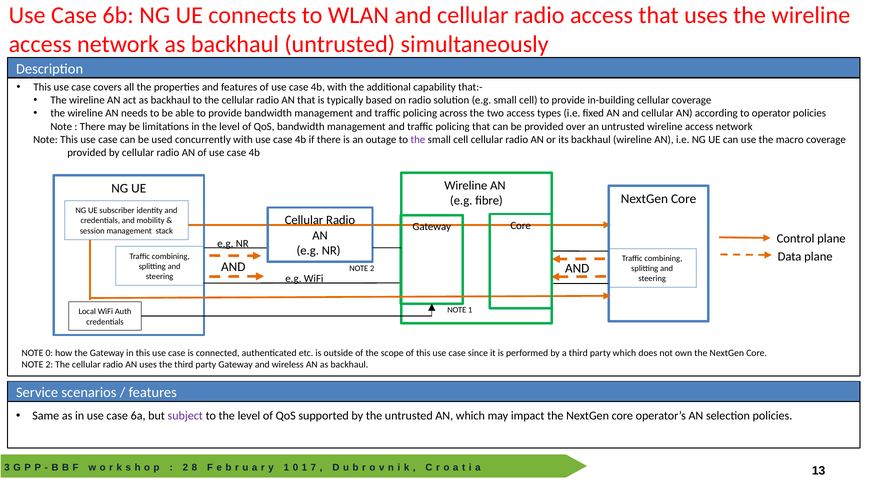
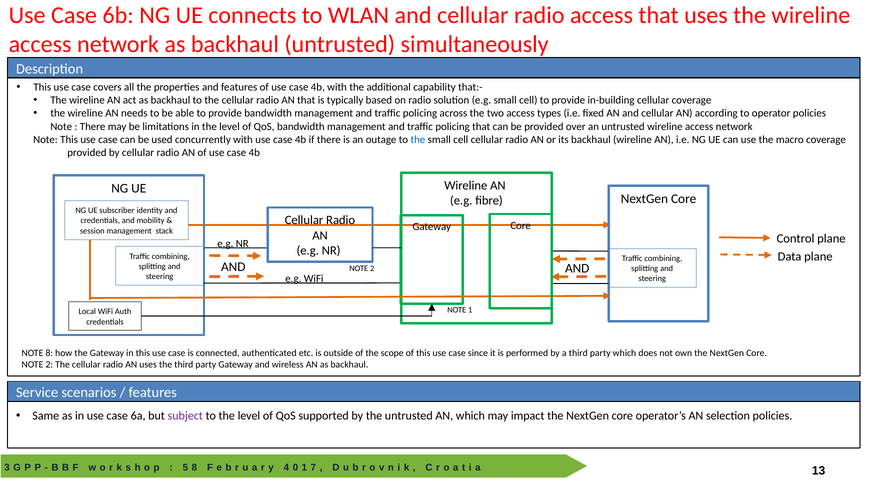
the colour: purple -> blue (418, 139)
NOTE 0: 0 -> 8 (49, 353)
2: 2 -> 5 (185, 468)
1: 1 -> 4 (286, 468)
